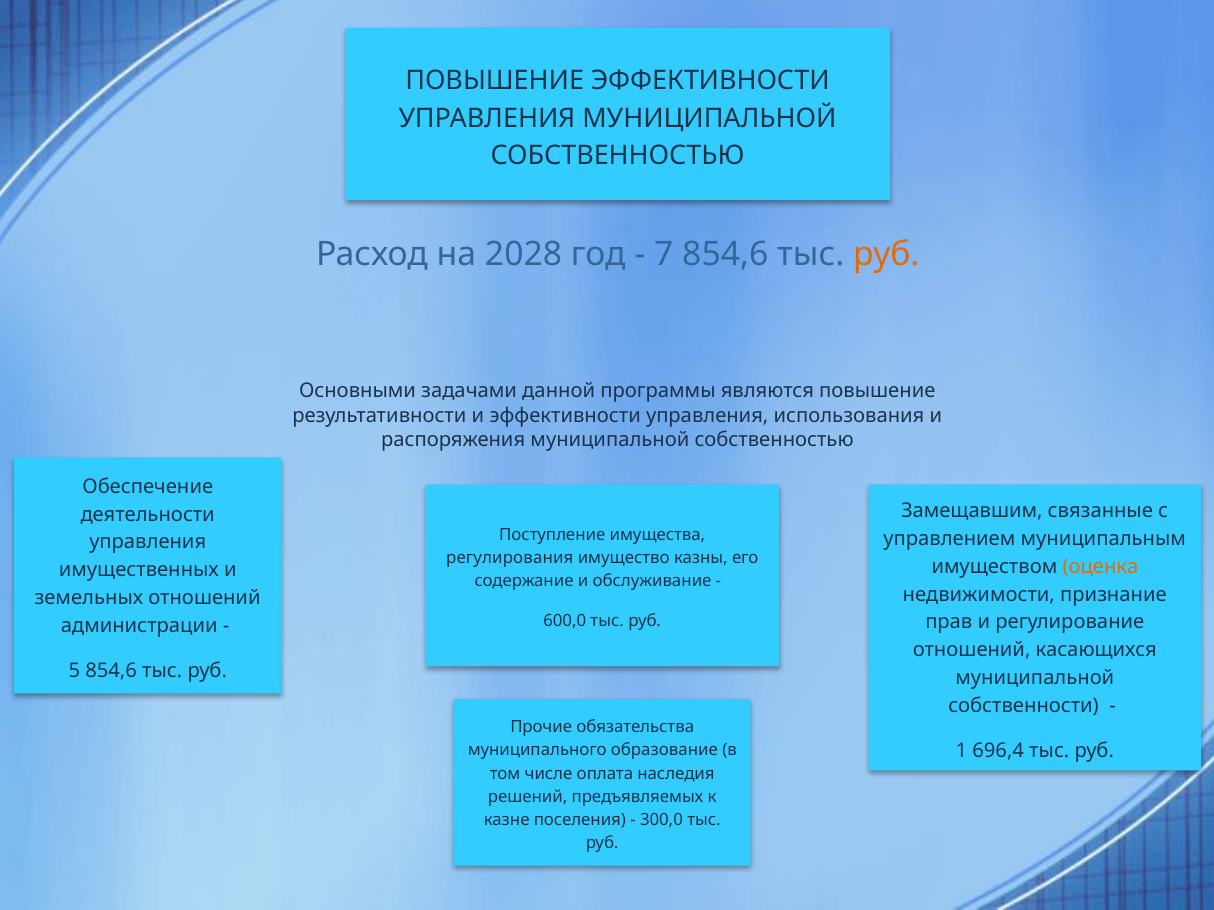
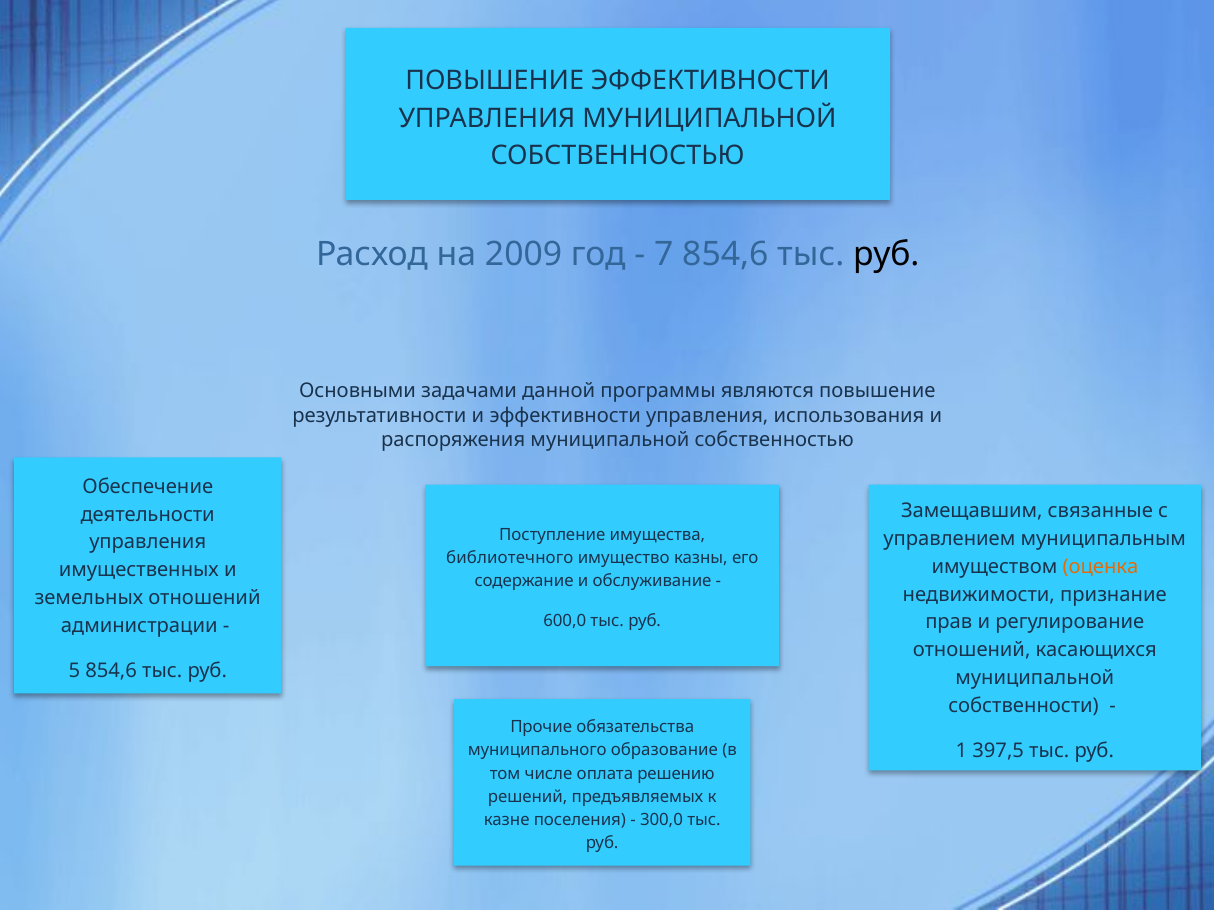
2028: 2028 -> 2009 (524, 254)
руб colour: orange -> black (886, 254)
регулирования: регулирования -> библиотечного (510, 558)
696,4: 696,4 -> 397,5 (998, 751)
наследия: наследия -> решению (676, 774)
